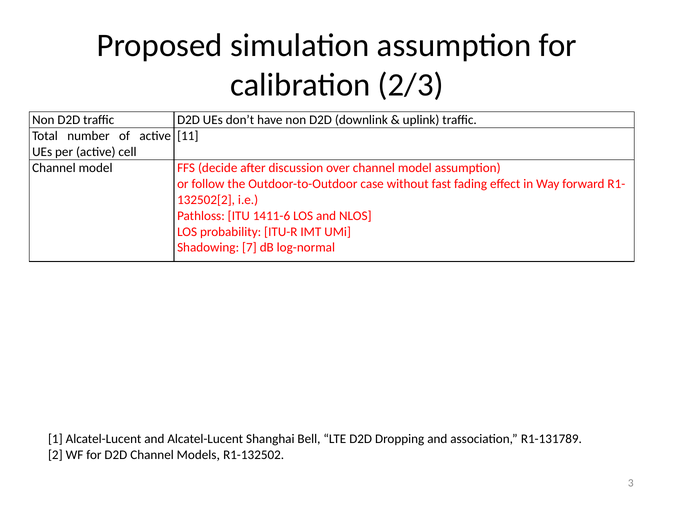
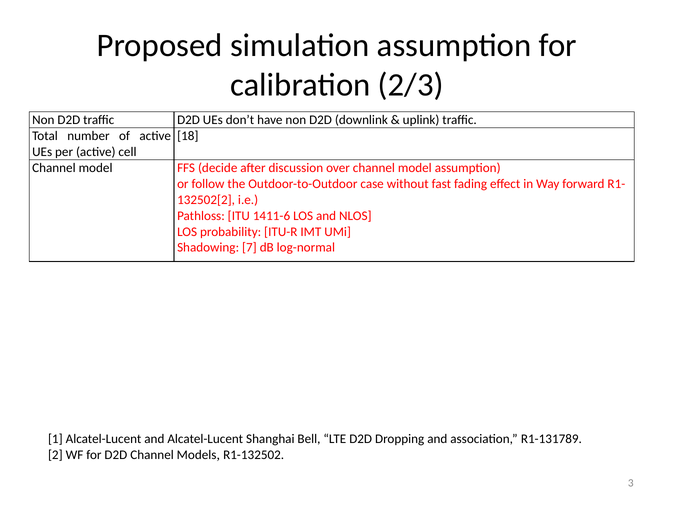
11: 11 -> 18 (188, 136)
